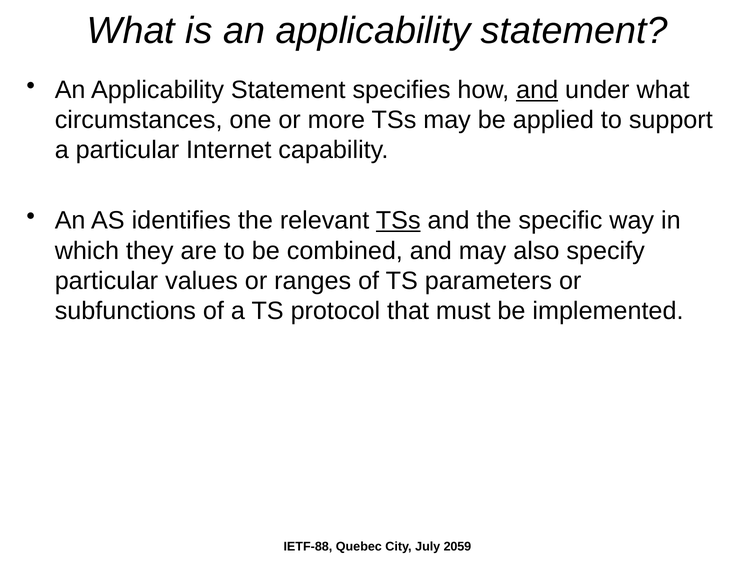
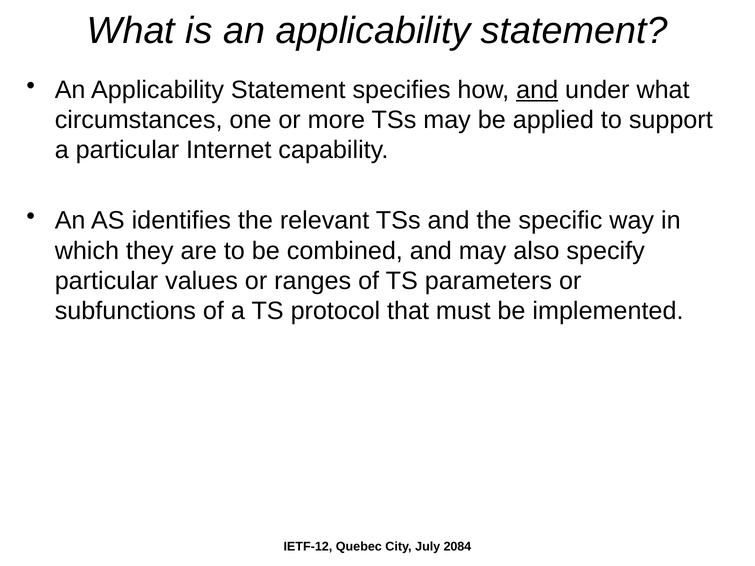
TSs underline: present -> none (398, 221)
IETF-88: IETF-88 -> IETF-12 (308, 547)
2059: 2059 -> 2084 (457, 547)
